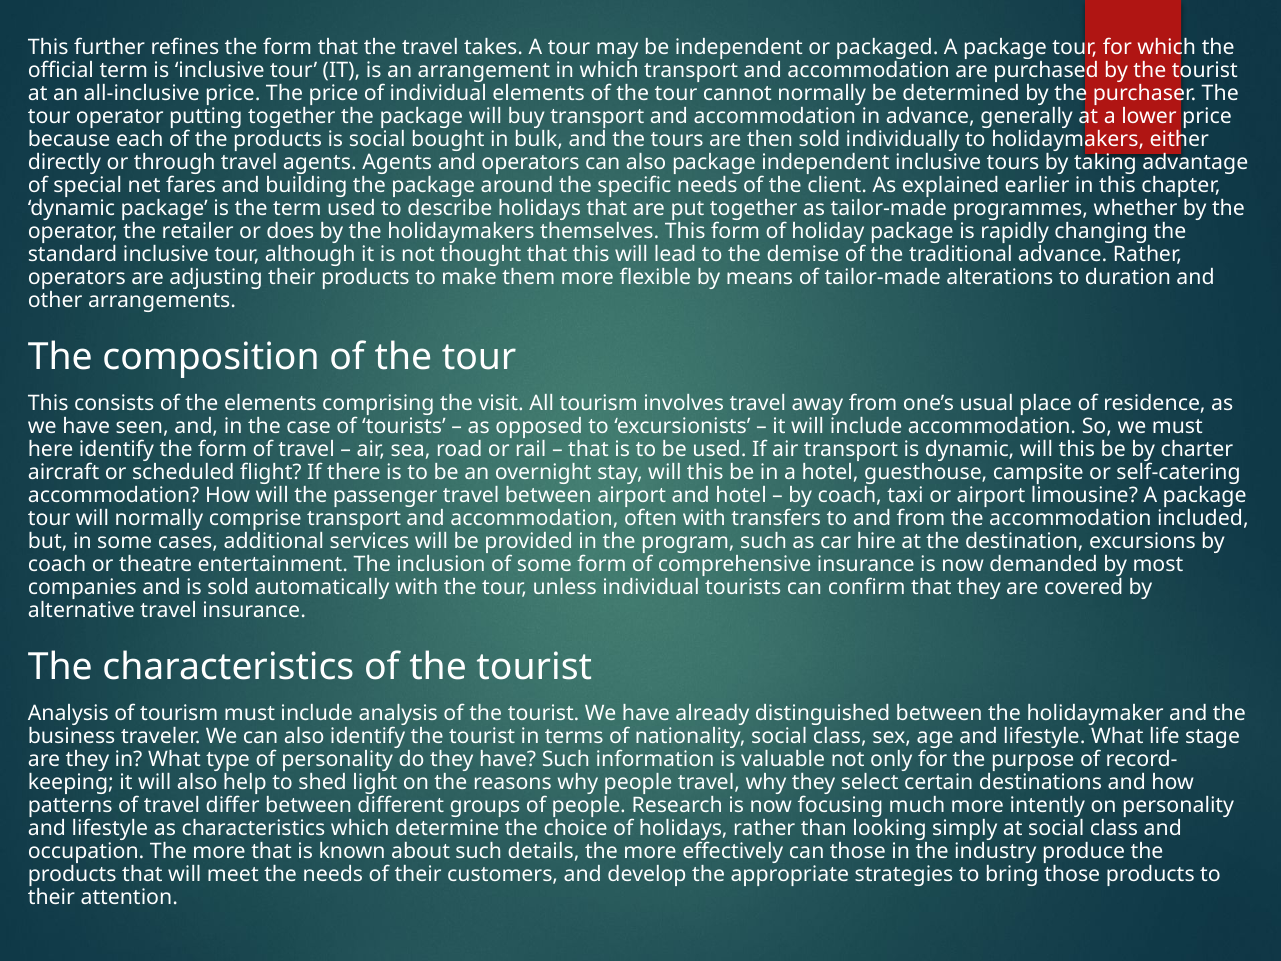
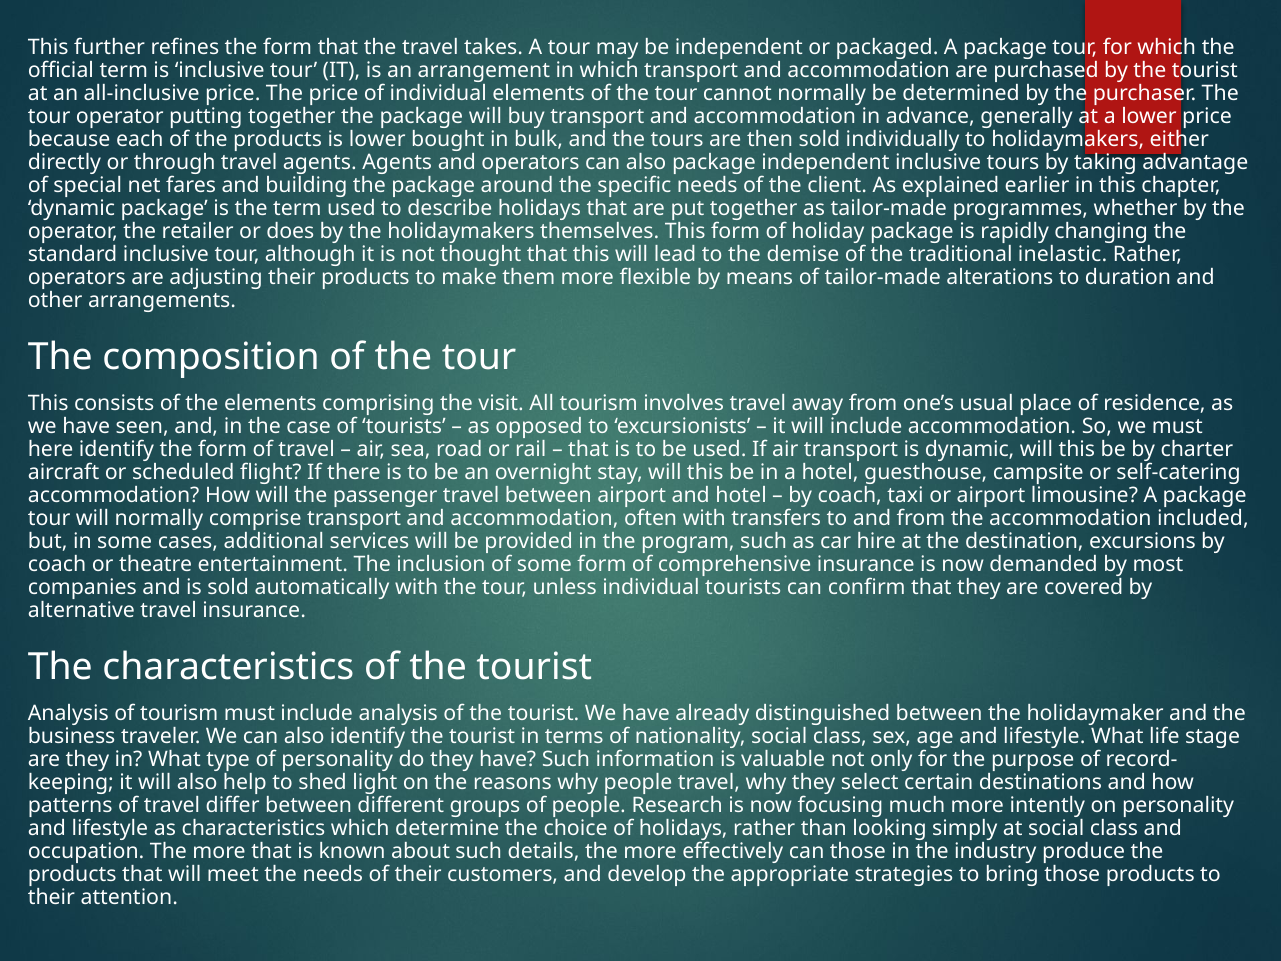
is social: social -> lower (377, 139)
traditional advance: advance -> inelastic (1063, 255)
